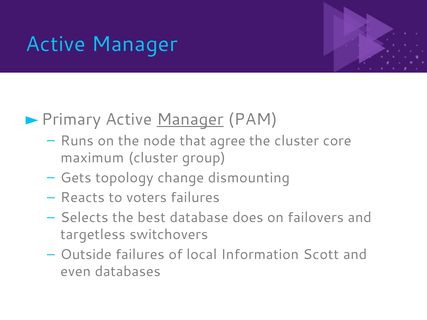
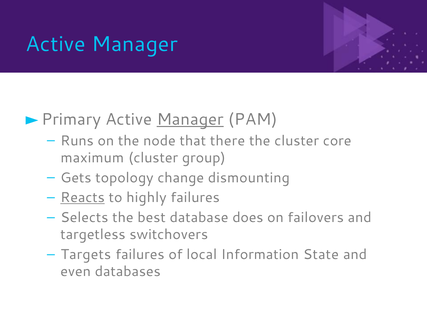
agree: agree -> there (228, 141)
Reacts underline: none -> present (83, 198)
voters: voters -> highly (146, 198)
Outside: Outside -> Targets (86, 255)
Scott: Scott -> State (321, 255)
